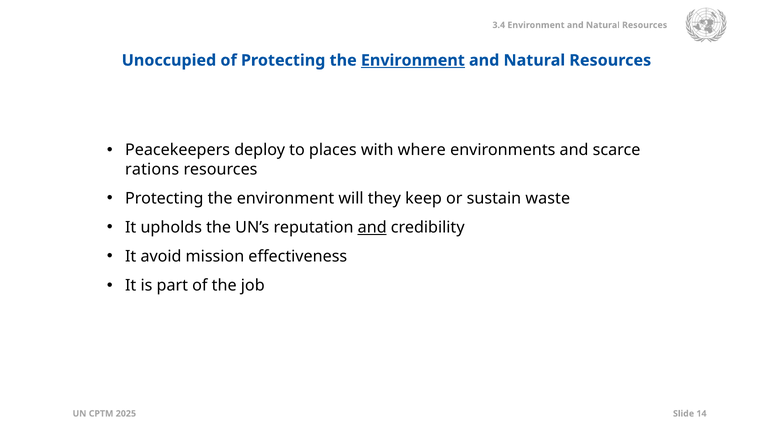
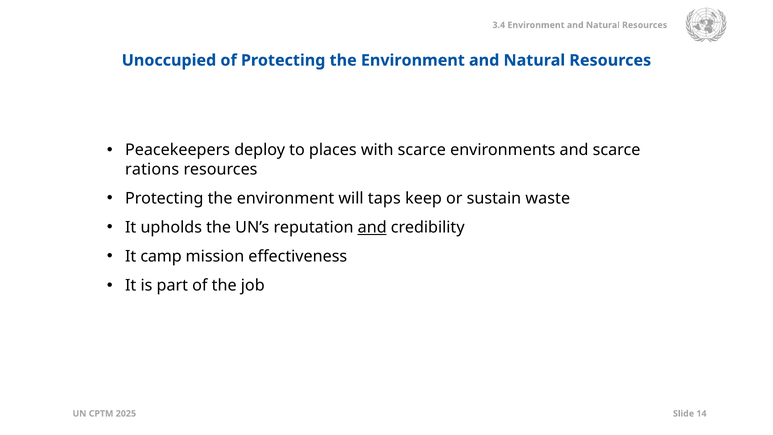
Environment underline: present -> none (413, 60)
with where: where -> scarce (422, 150)
they: they -> taps (384, 198)
avoid: avoid -> camp (161, 256)
